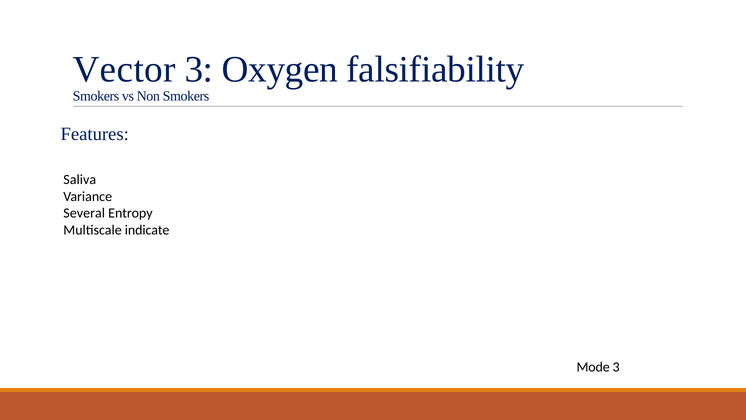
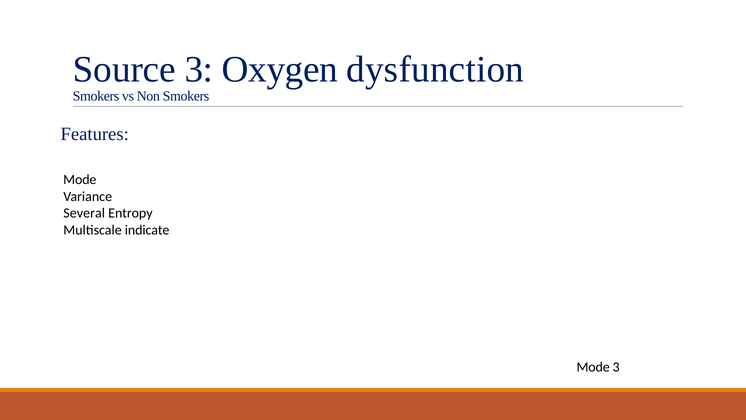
Vector: Vector -> Source (124, 69)
falsifiability: falsifiability -> dysfunction (435, 69)
Saliva: Saliva -> Mode (80, 180)
